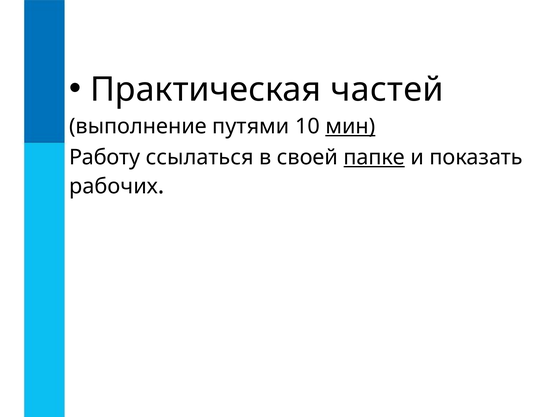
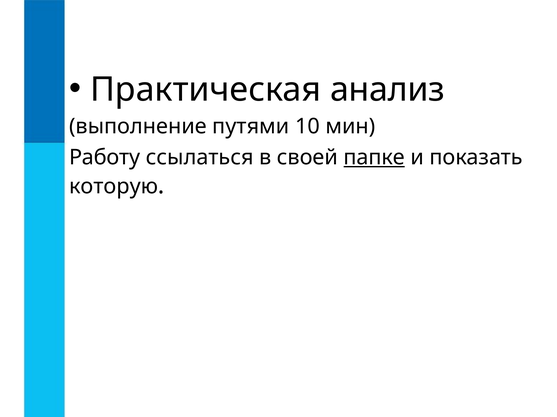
частей: частей -> анализ (387, 90)
мин underline: present -> none (350, 127)
рабочих: рабочих -> которую (114, 187)
